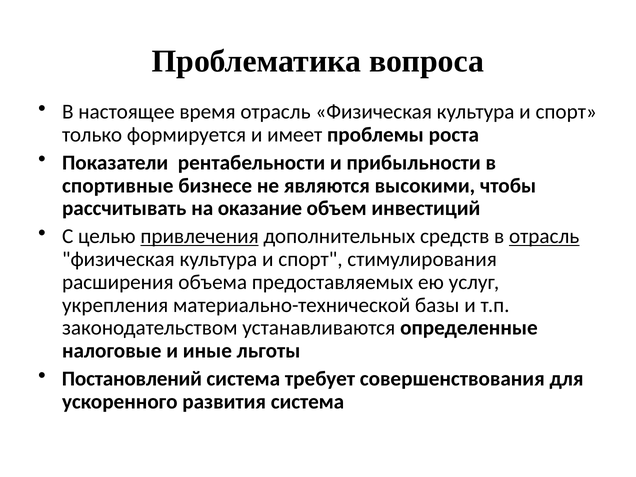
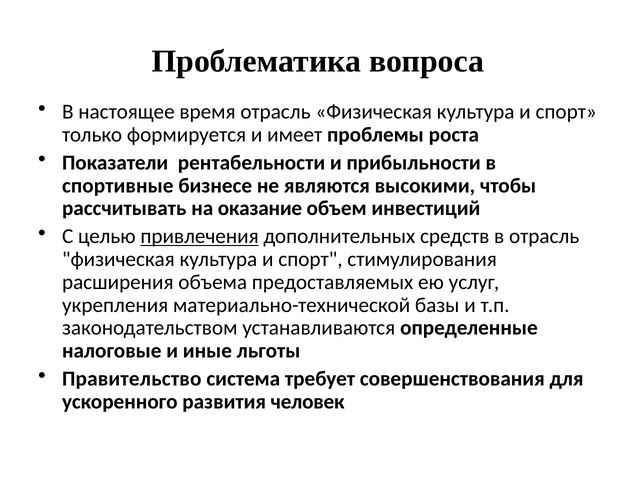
отрасль underline: present -> none (544, 236)
Постановлений: Постановлений -> Правительство (132, 379)
развития система: система -> человек (308, 402)
